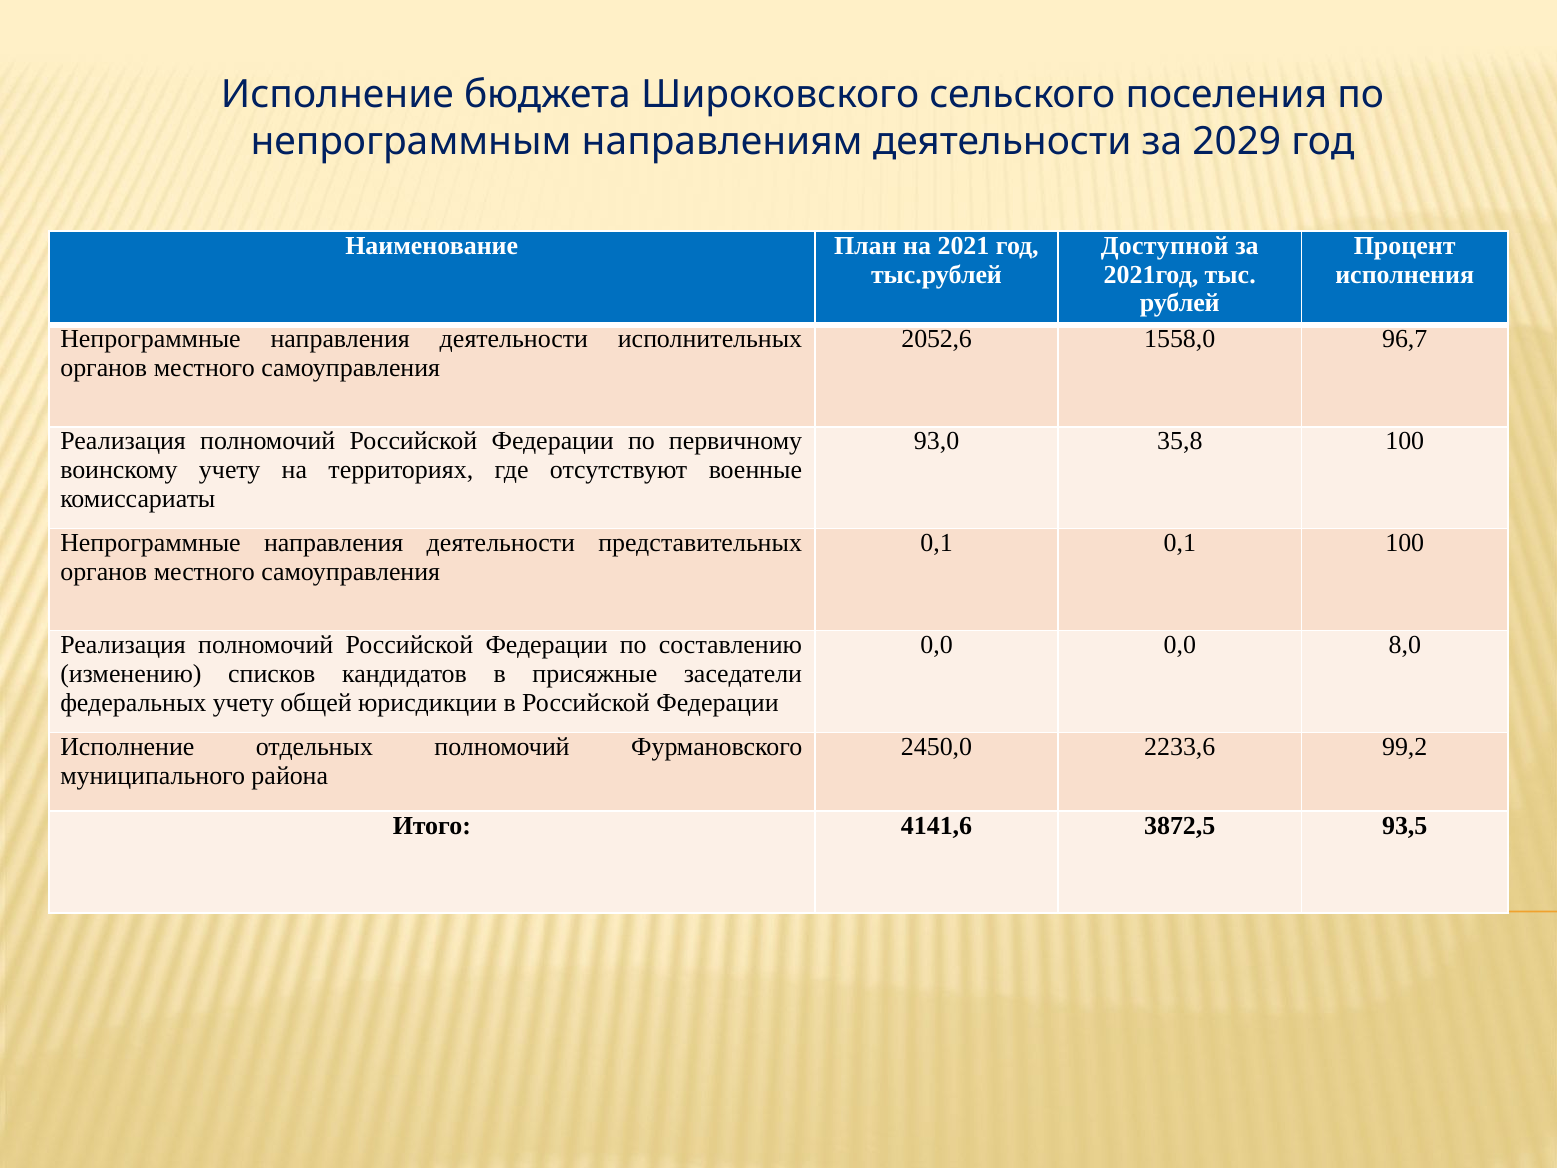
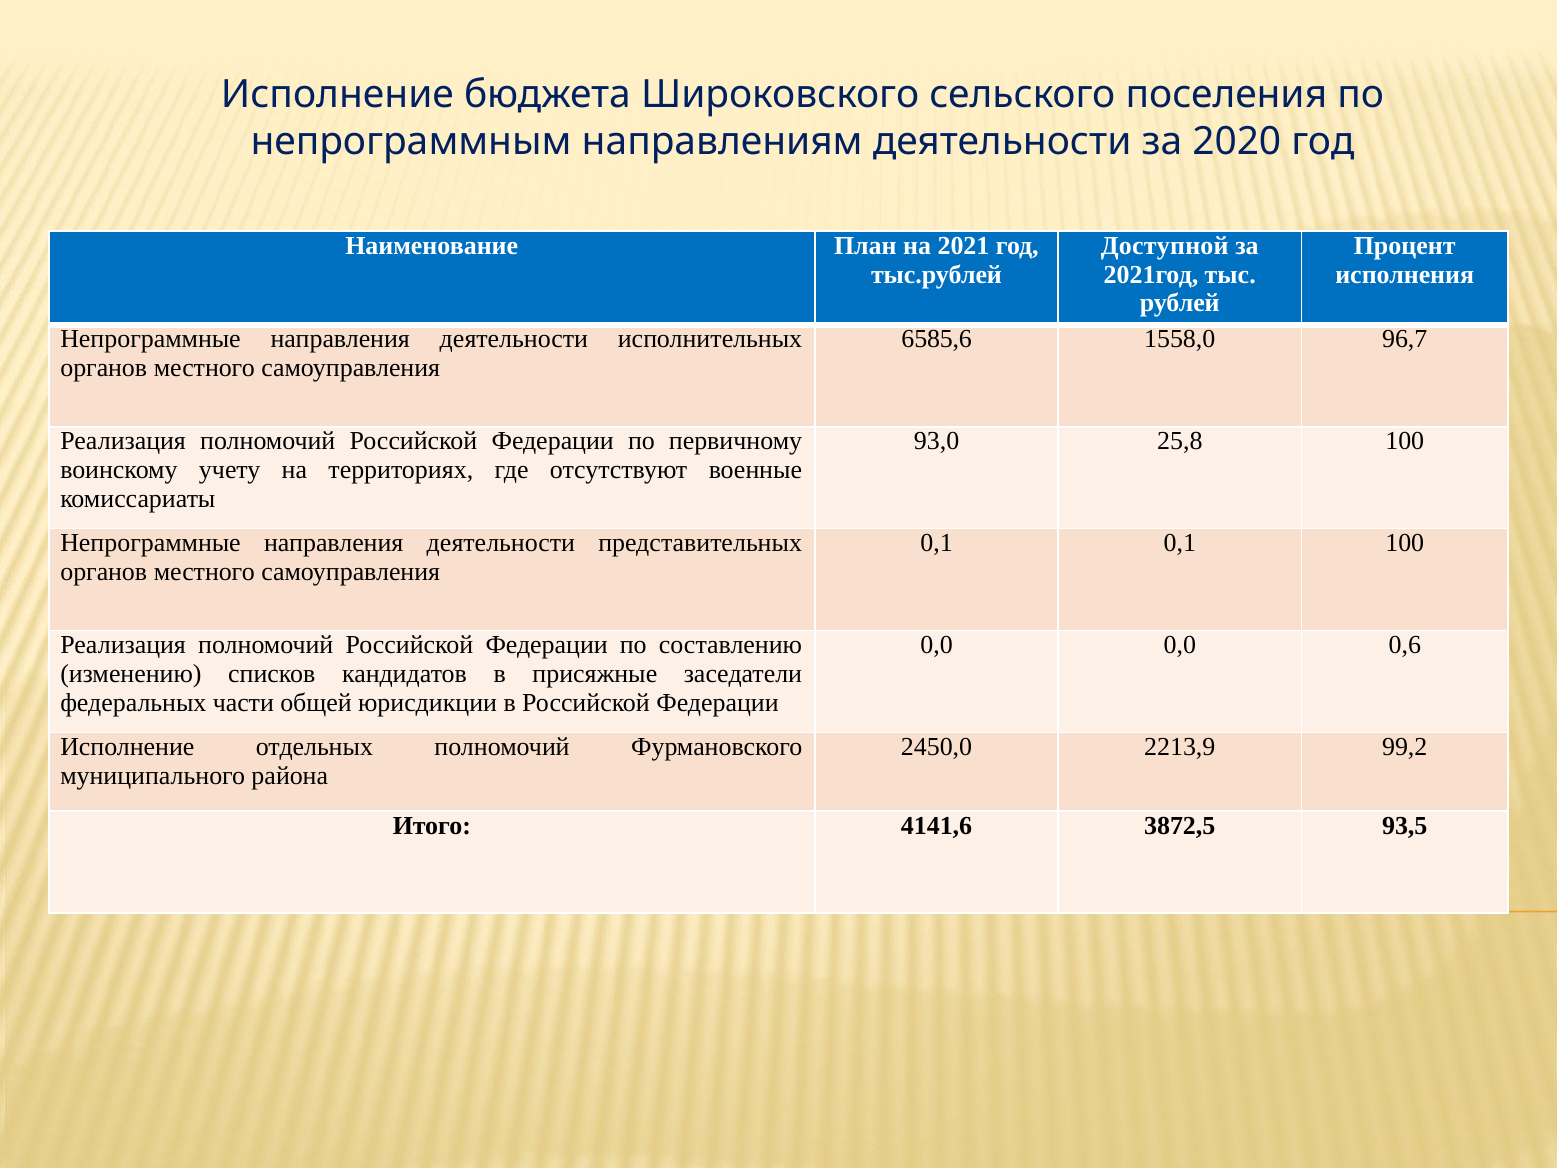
2029: 2029 -> 2020 (1237, 141)
2052,6: 2052,6 -> 6585,6 (937, 339)
35,8: 35,8 -> 25,8 (1180, 441)
8,0: 8,0 -> 0,6 (1405, 645)
федеральных учету: учету -> части (243, 703)
2233,6: 2233,6 -> 2213,9 (1180, 747)
